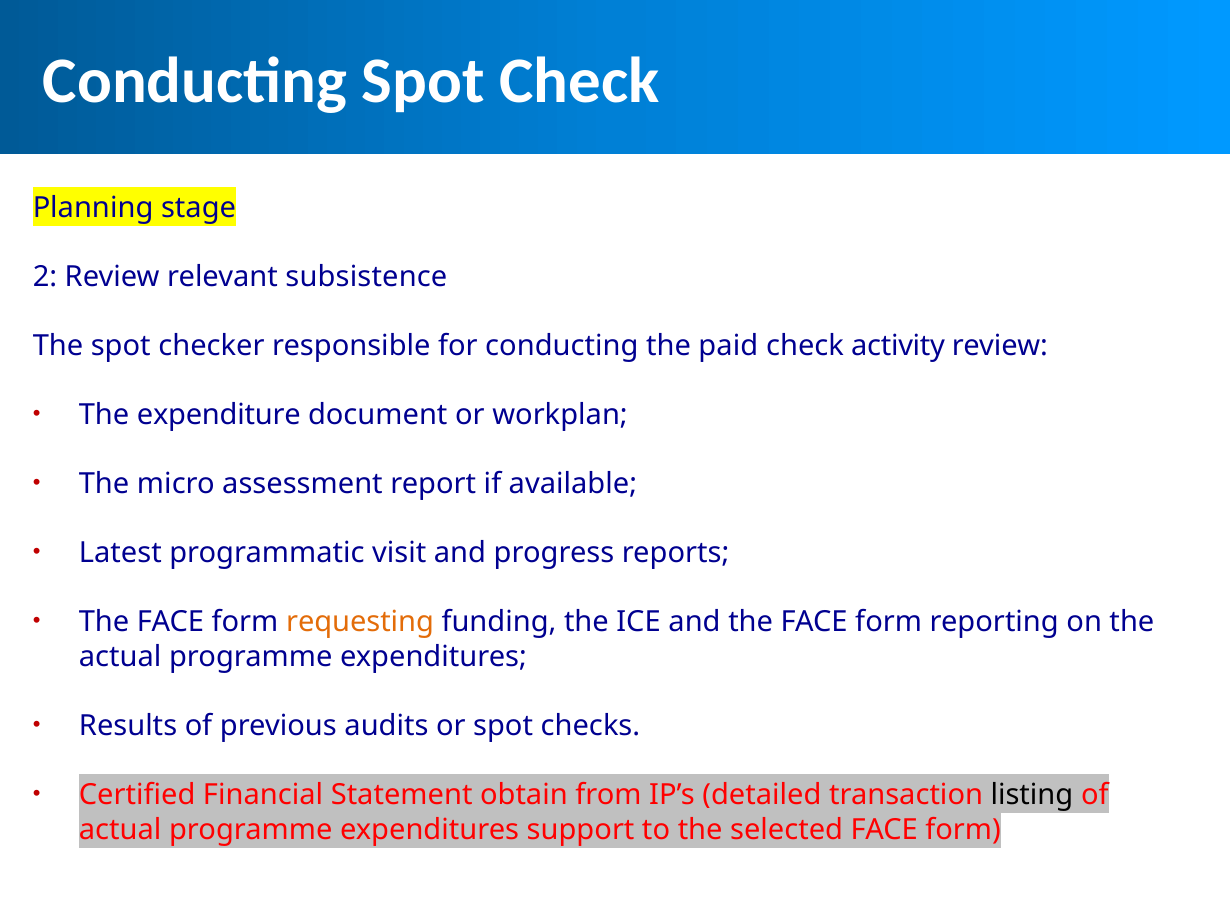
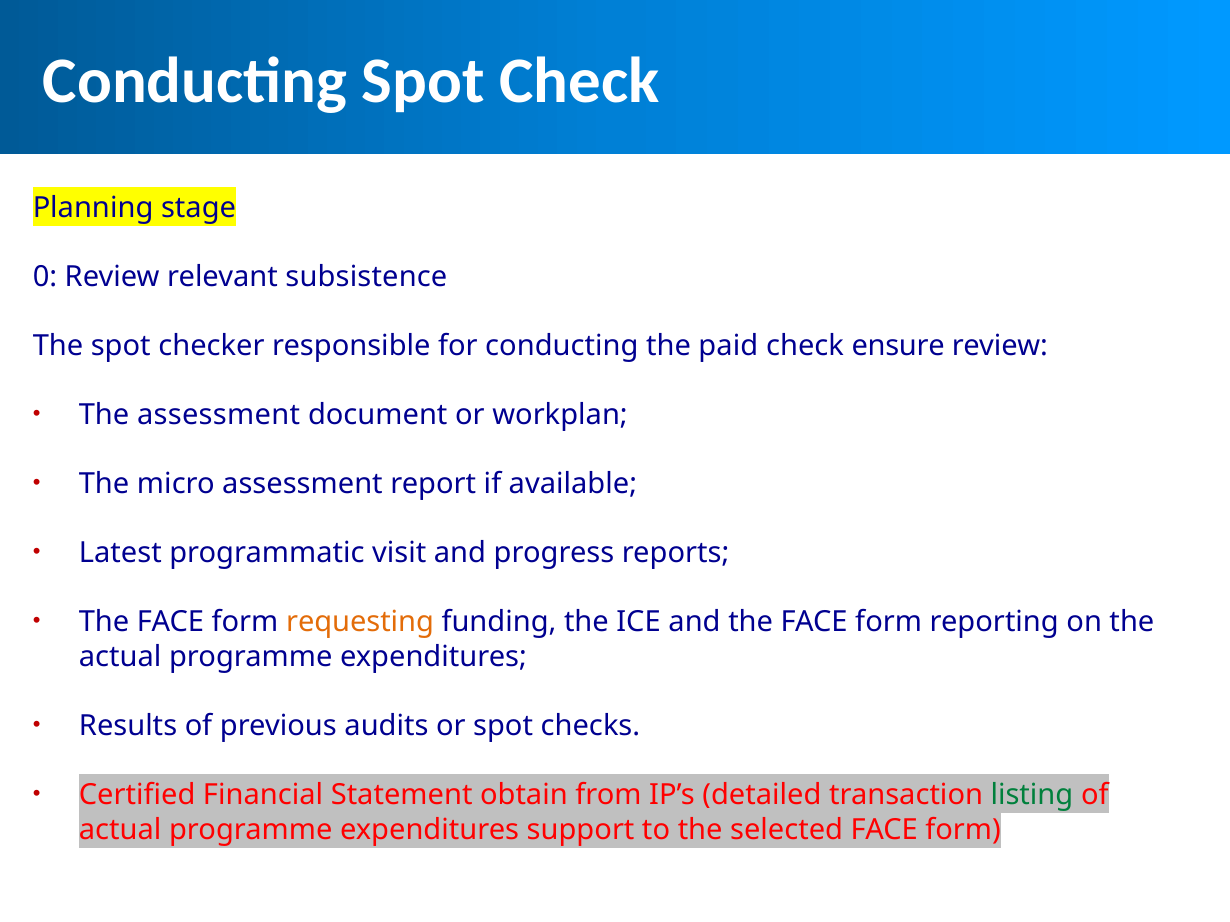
2: 2 -> 0 (45, 277)
activity: activity -> ensure (898, 346)
The expenditure: expenditure -> assessment (219, 415)
listing colour: black -> green (1032, 796)
